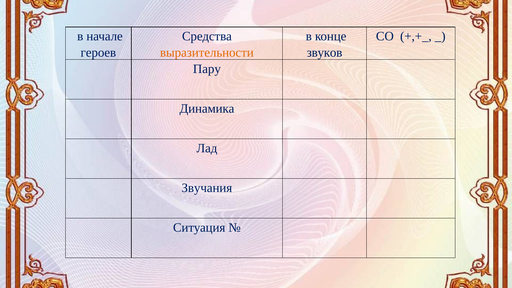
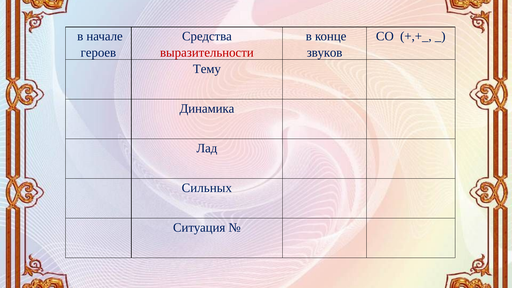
выразительности colour: orange -> red (207, 53)
Пару: Пару -> Тему (207, 69)
Звучания: Звучания -> Сильных (207, 188)
